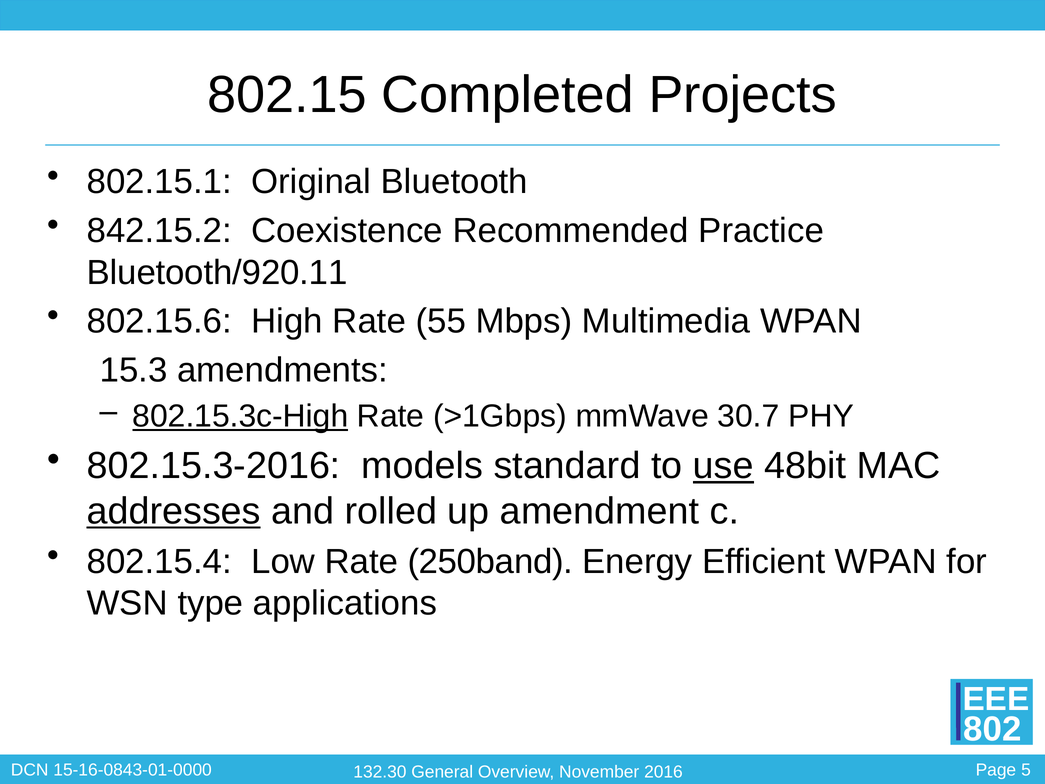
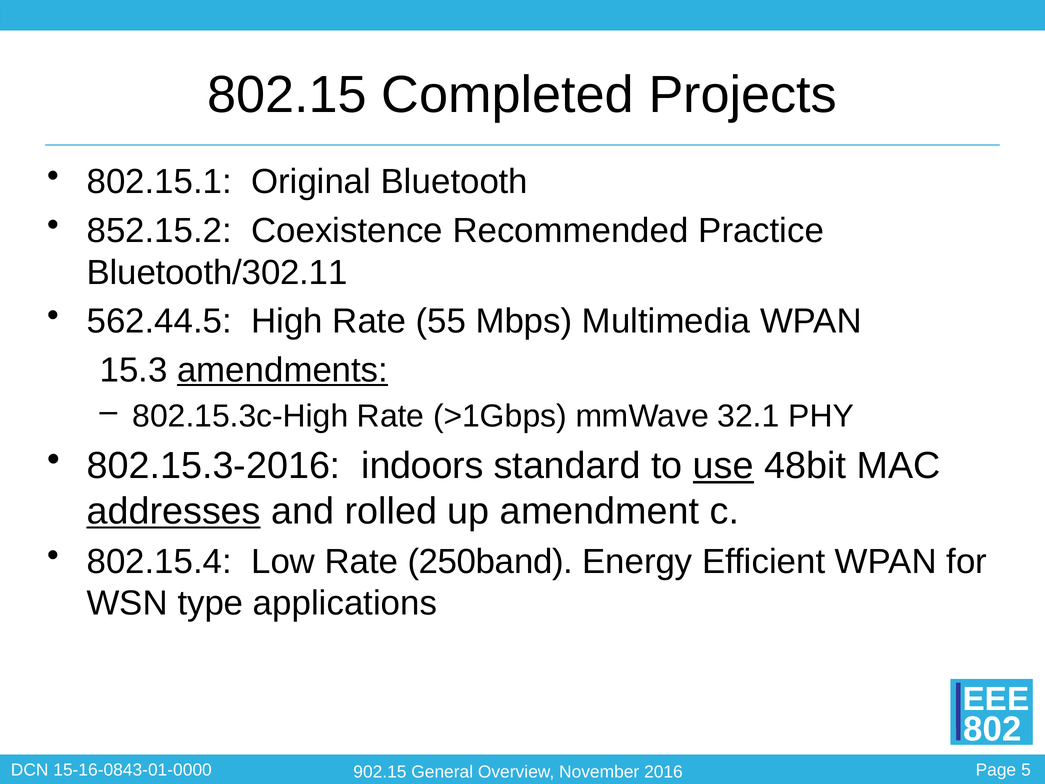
842.15.2: 842.15.2 -> 852.15.2 (159, 231)
Bluetooth/920.11: Bluetooth/920.11 -> Bluetooth/302.11 (217, 272)
802.15.6: 802.15.6 -> 562.44.5 (159, 321)
amendments underline: none -> present (283, 370)
802.15.3c-High underline: present -> none (240, 416)
30.7: 30.7 -> 32.1 (749, 416)
models: models -> indoors (422, 466)
132.30: 132.30 -> 902.15 (380, 772)
